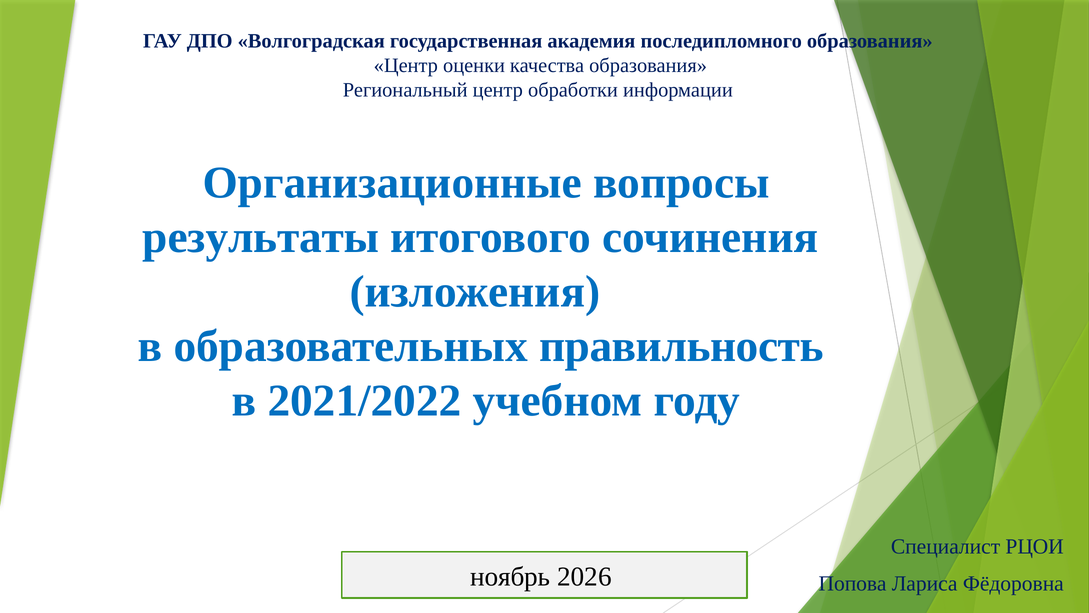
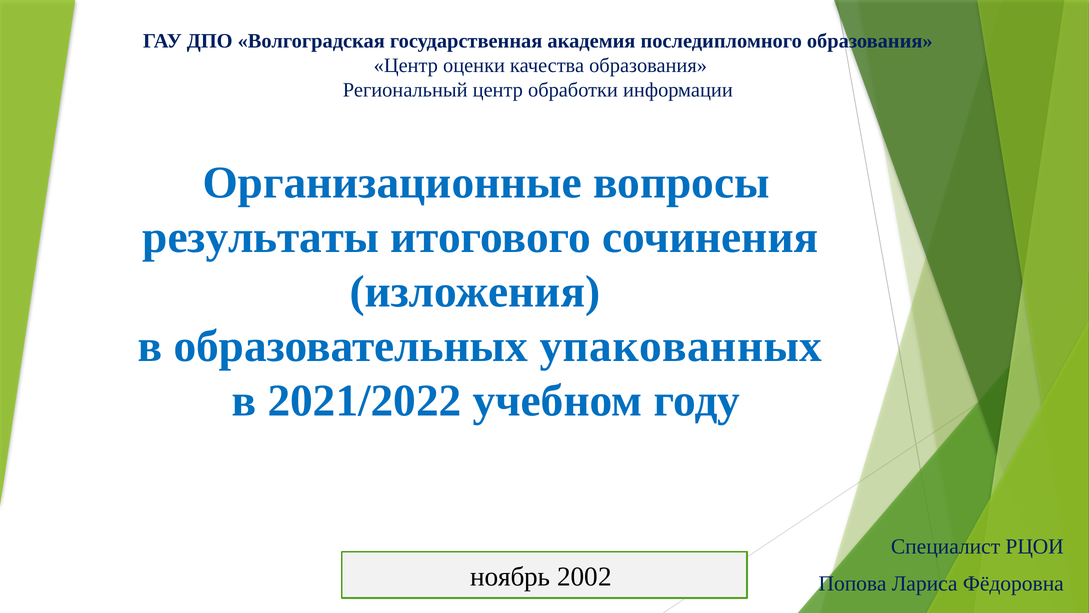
правильность: правильность -> упакованных (681, 346)
2026: 2026 -> 2002 (584, 576)
